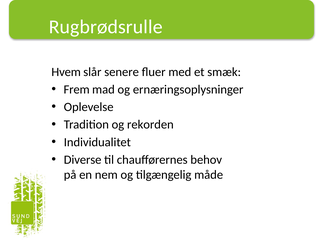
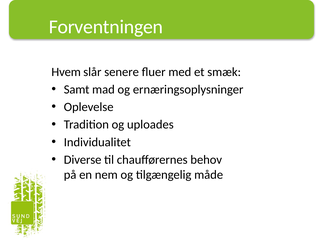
Rugbrødsrulle: Rugbrødsrulle -> Forventningen (106, 27)
Frem: Frem -> Samt (77, 90)
rekorden: rekorden -> uploades (150, 125)
